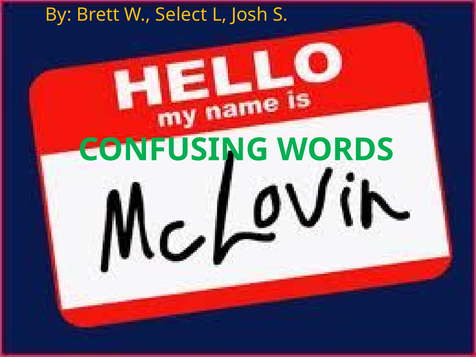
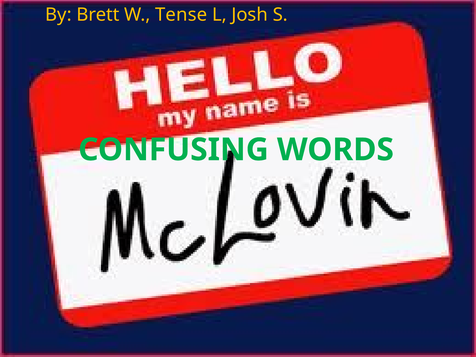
Select: Select -> Tense (181, 15)
